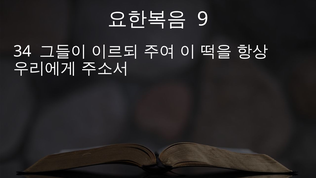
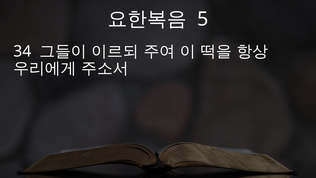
9: 9 -> 5 (203, 19)
